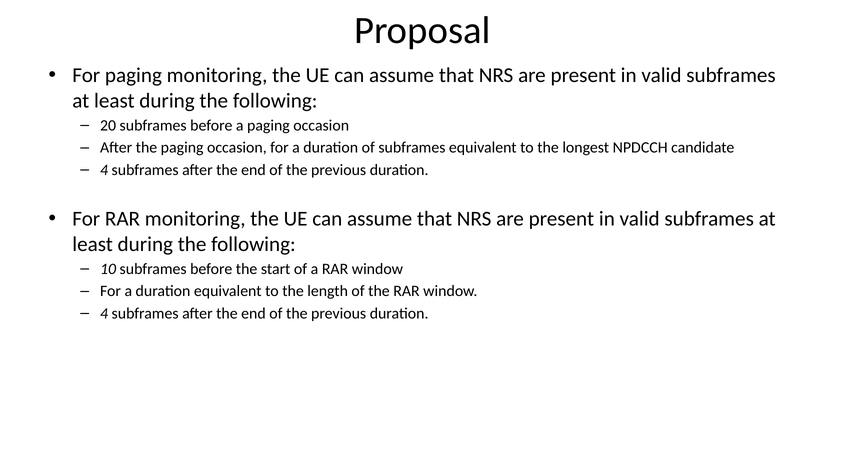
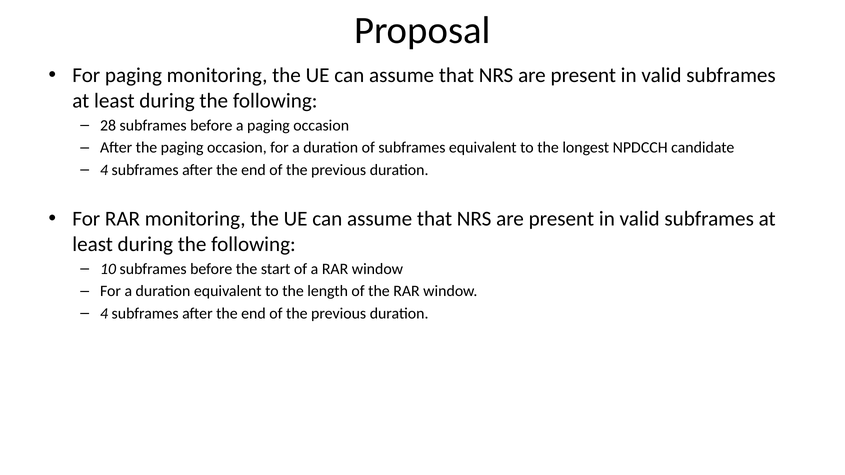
20: 20 -> 28 (108, 126)
